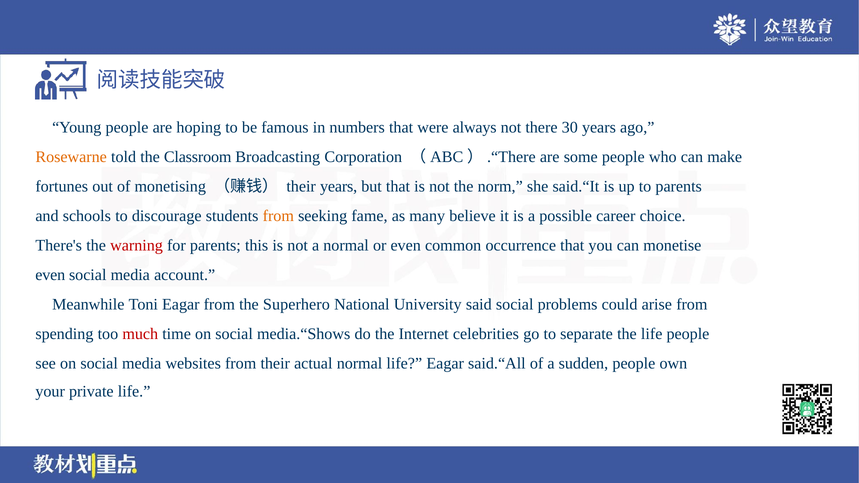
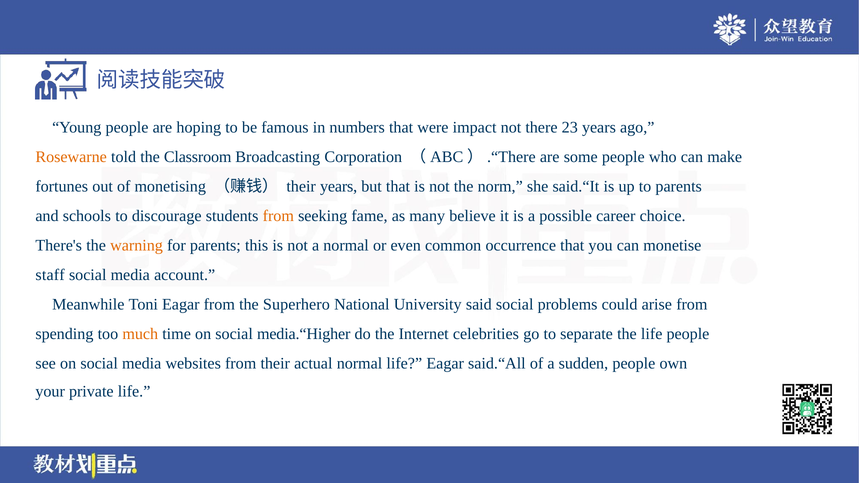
always: always -> impact (475, 128)
30: 30 -> 23 (570, 128)
warning colour: red -> orange (137, 246)
even: even -> staff (50, 275)
much colour: red -> orange (140, 334)
media.“Shows: media.“Shows -> media.“Higher (304, 334)
